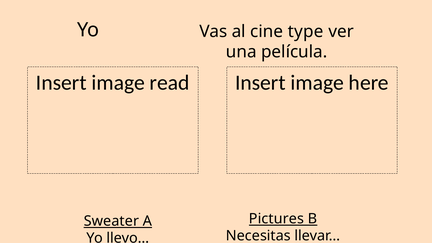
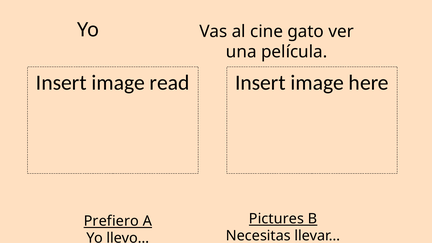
type: type -> gato (306, 31)
Sweater: Sweater -> Prefiero (111, 221)
